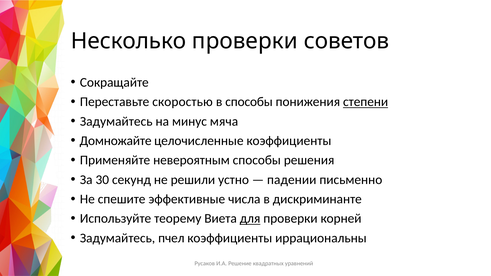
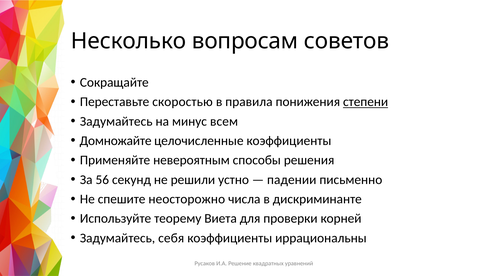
Несколько проверки: проверки -> вопросам (245, 41)
в способы: способы -> правила (249, 102)
мяча: мяча -> всем (224, 121)
30: 30 -> 56 (102, 180)
эффективные: эффективные -> неосторожно (187, 199)
для underline: present -> none (250, 219)
пчел: пчел -> себя (171, 238)
